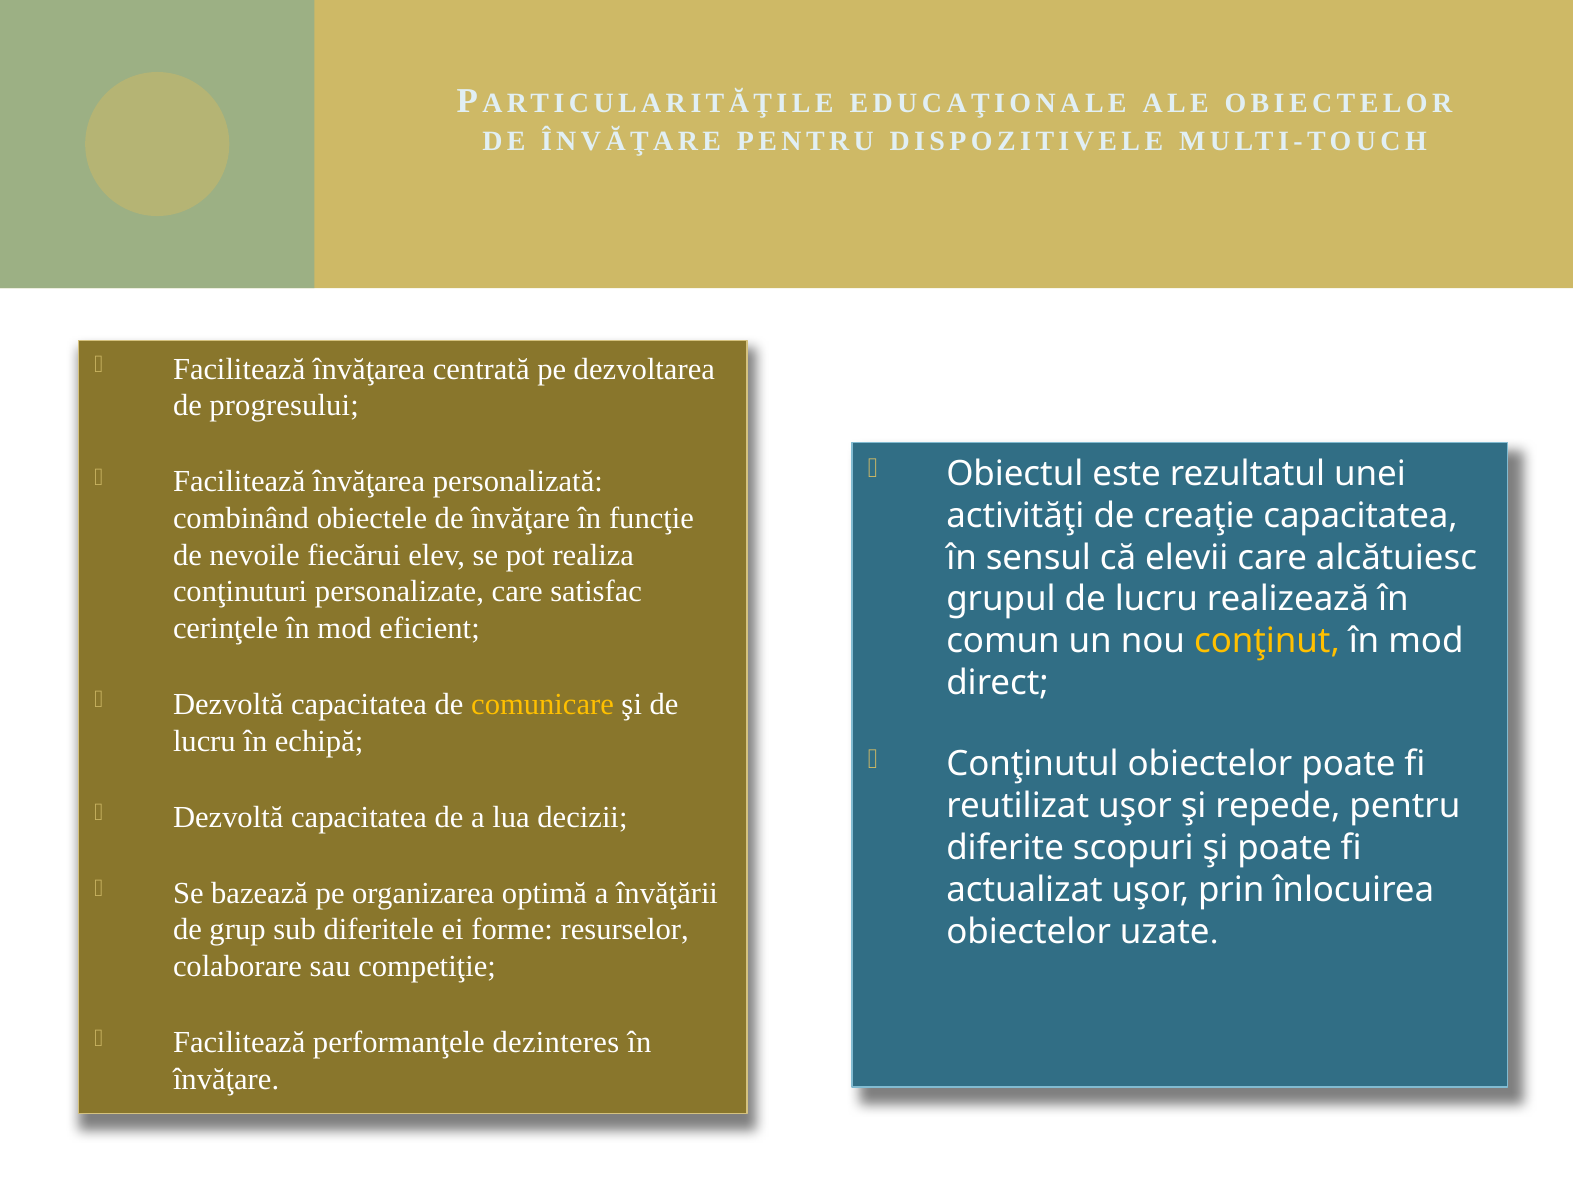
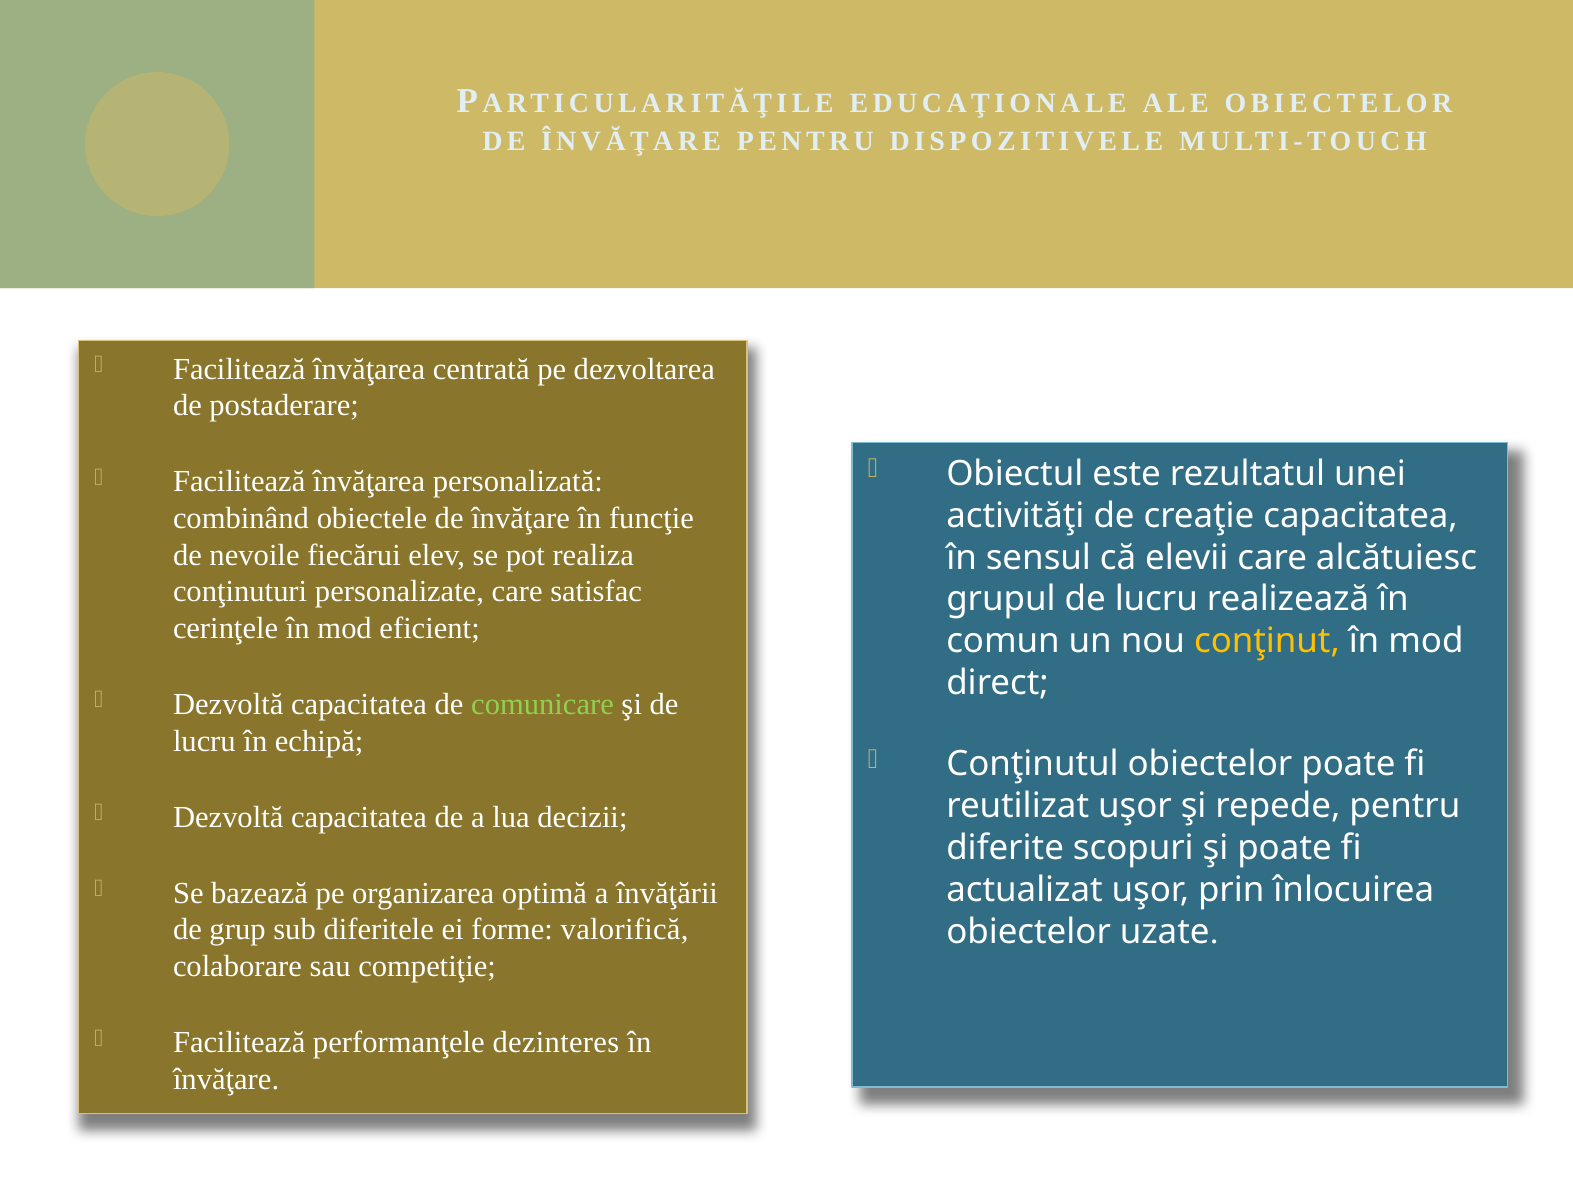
progresului: progresului -> postaderare (284, 406)
comunicare colour: yellow -> light green (543, 705)
resurselor: resurselor -> valorifică (625, 930)
